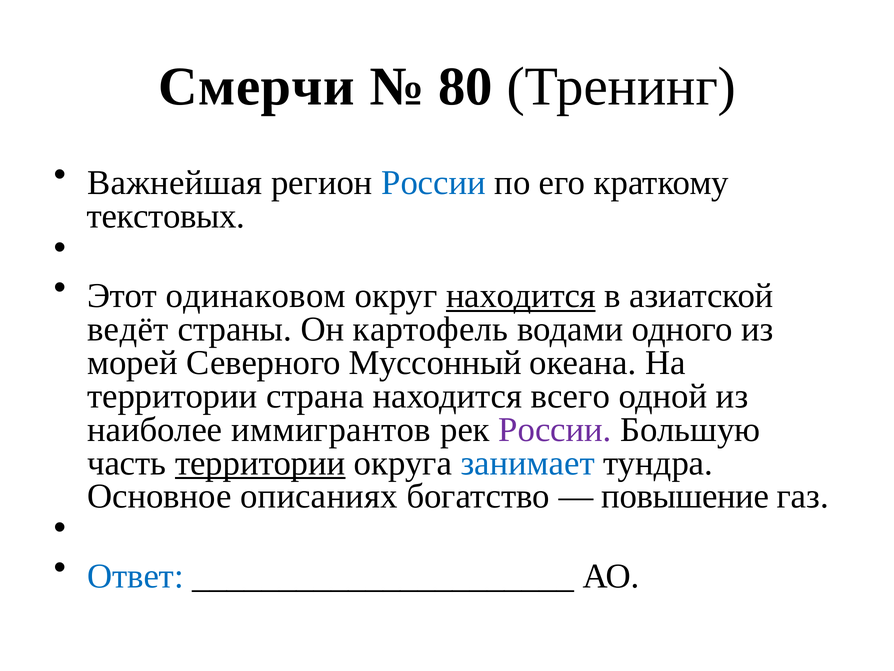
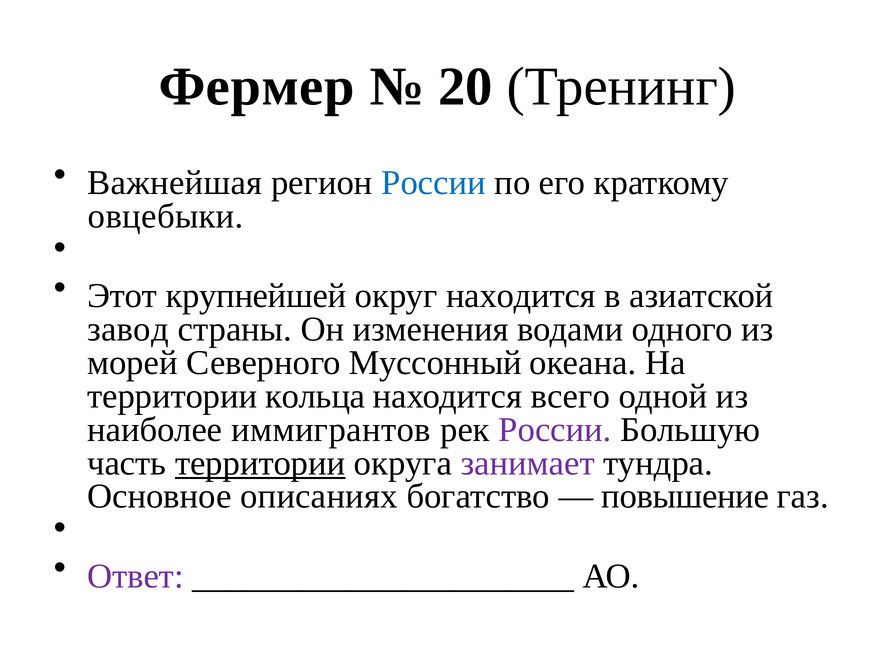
Смерчи: Смерчи -> Фермер (257, 87)
80: 80 -> 20 (465, 87)
текстовых: текстовых -> овцебыки (166, 216)
одинаковом: одинаковом -> крупнейшей (256, 296)
находится underline: present -> none (521, 296)
ведёт: ведёт -> завод (128, 329)
картофель: картофель -> изменения (431, 329)
страна: страна -> кольца (315, 396)
занимает colour: blue -> purple (528, 463)
Ответ colour: blue -> purple (135, 576)
